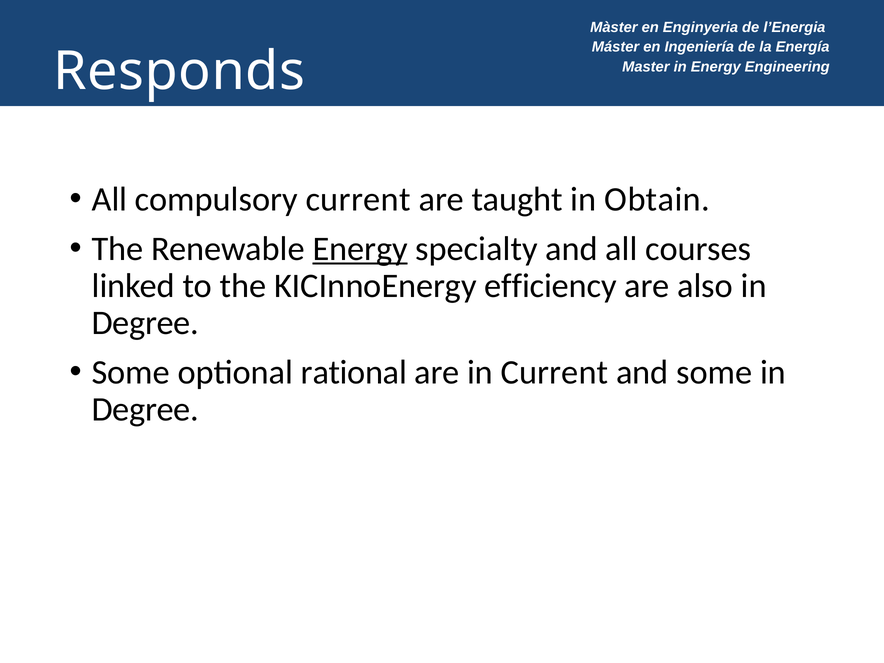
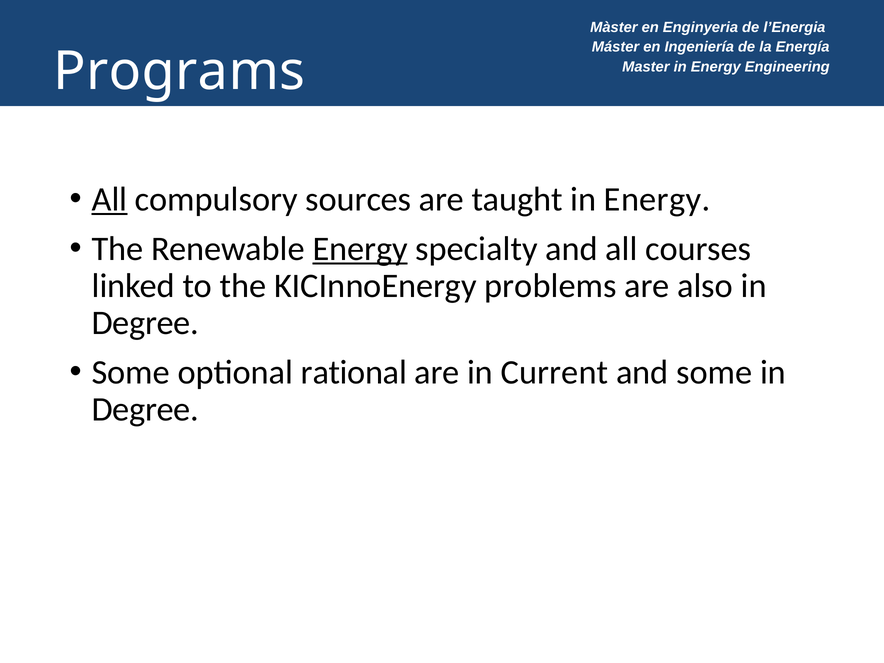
Responds: Responds -> Programs (179, 71)
All underline: none -> present (109, 199)
compulsory current: current -> sources (358, 199)
taught in Obtain: Obtain -> Energy (657, 199)
efficiency: efficiency -> problems (551, 286)
